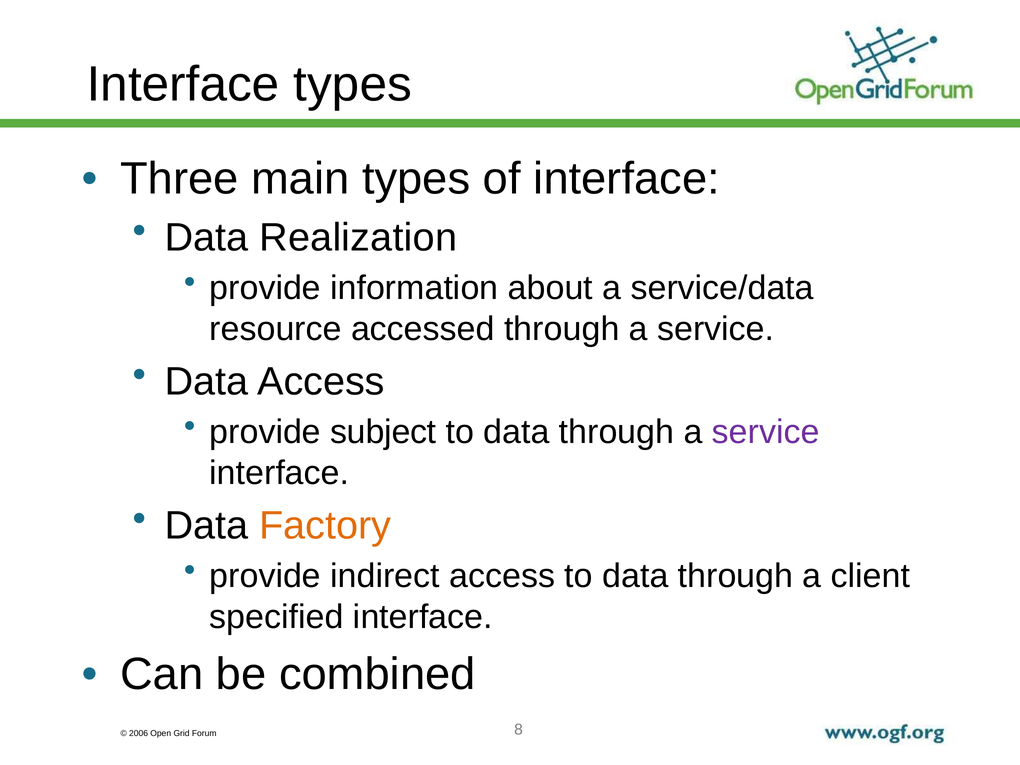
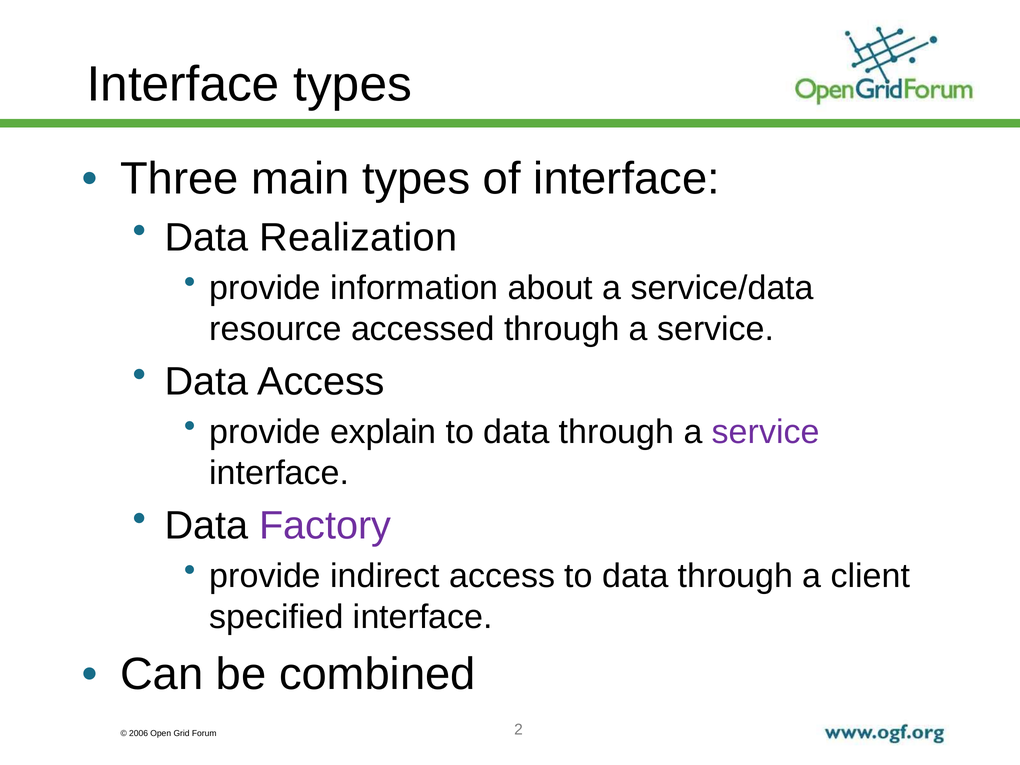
subject: subject -> explain (383, 432)
Factory colour: orange -> purple (325, 525)
8: 8 -> 2 (518, 730)
